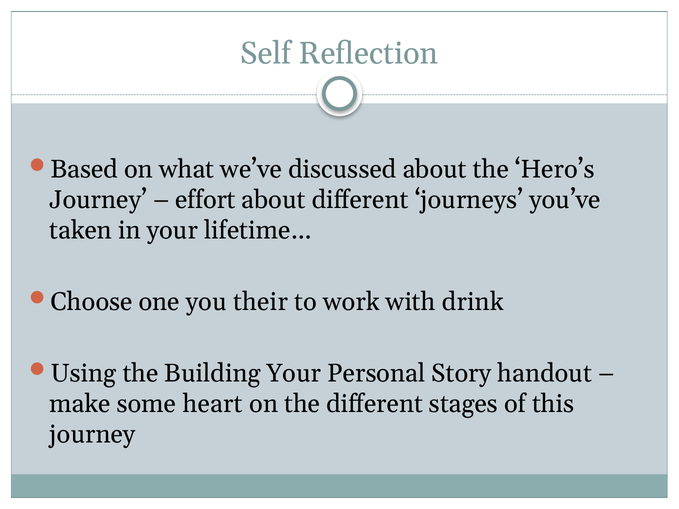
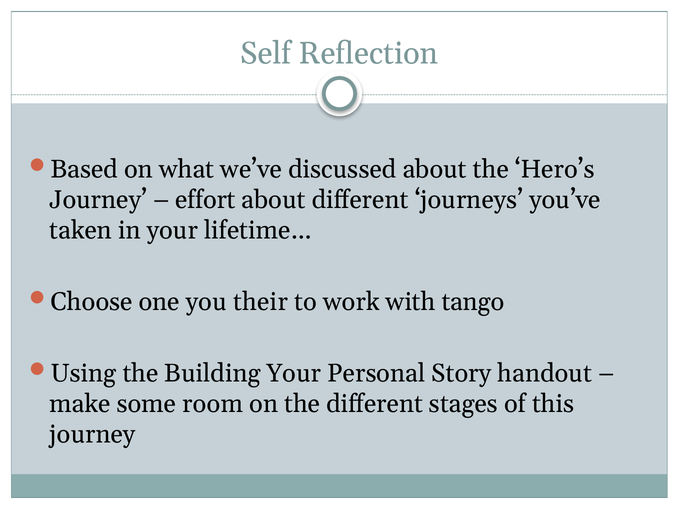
drink: drink -> tango (473, 302)
heart: heart -> room (213, 404)
